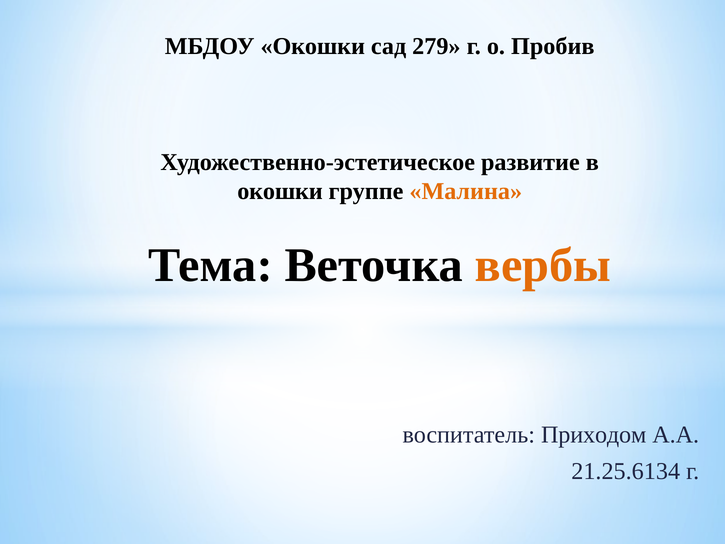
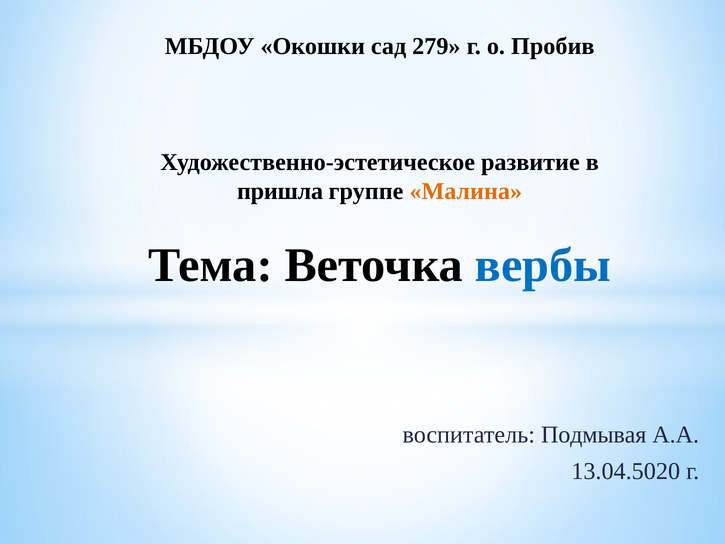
окошки: окошки -> пришла (280, 191)
вербы colour: orange -> blue (543, 265)
Приходом: Приходом -> Подмывая (594, 434)
21.25.6134: 21.25.6134 -> 13.04.5020 (626, 471)
